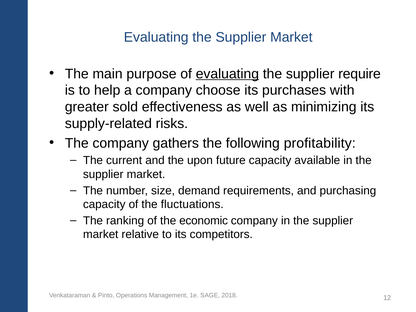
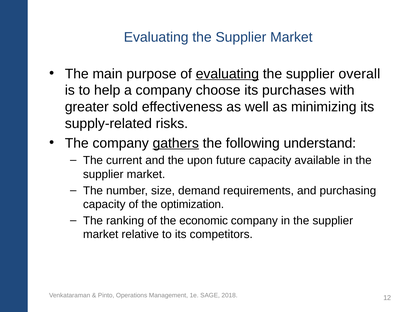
require: require -> overall (359, 74)
gathers underline: none -> present (176, 143)
profitability: profitability -> understand (320, 143)
fluctuations: fluctuations -> optimization (192, 204)
